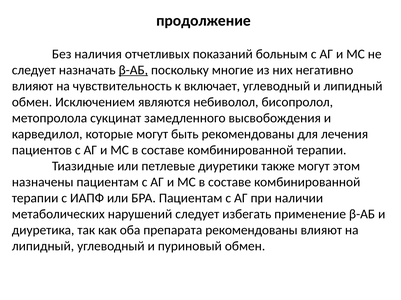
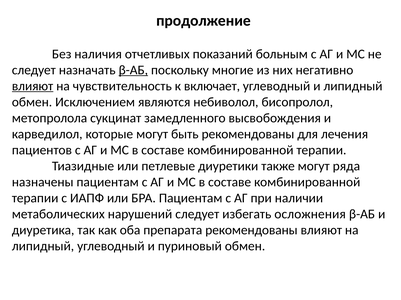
влияют underline: none -> present (33, 86)
этом: этом -> ряда (346, 166)
применение: применение -> осложнения (310, 214)
